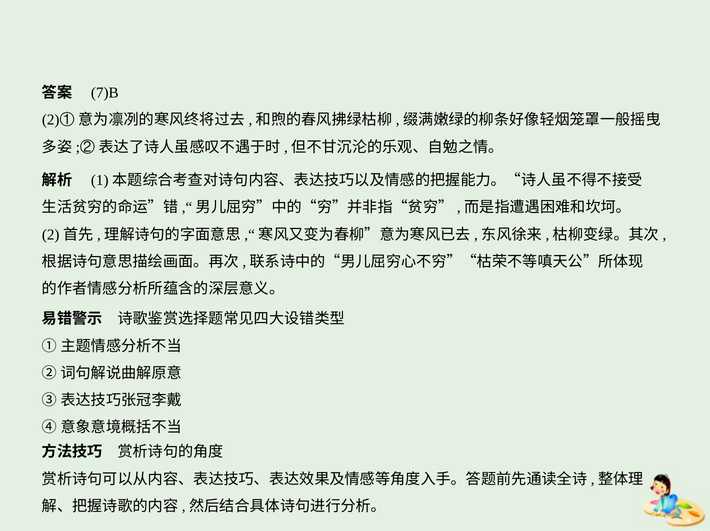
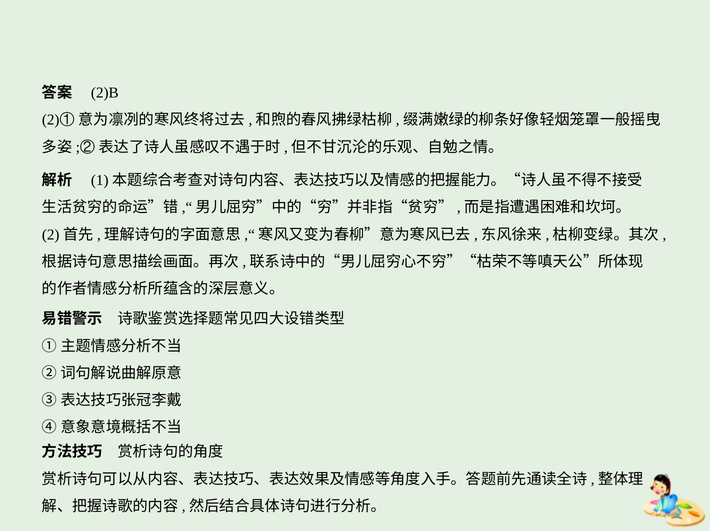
7)B: 7)B -> 2)B (105, 93)
